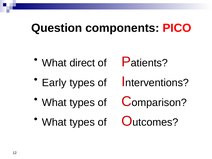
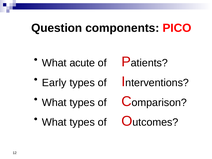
direct: direct -> acute (82, 63)
